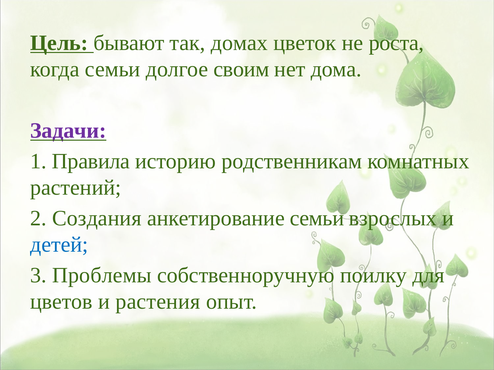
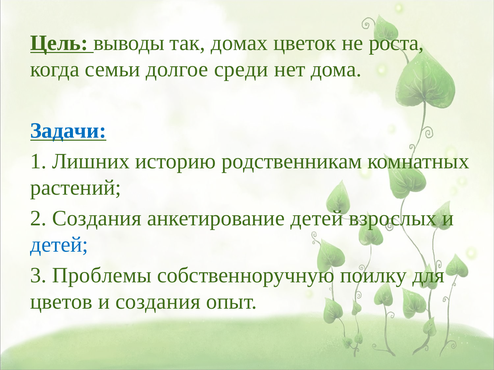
бывают: бывают -> выводы (129, 43)
своим: своим -> среди (241, 69)
Задачи colour: purple -> blue (68, 131)
Правила: Правила -> Лишних (91, 162)
анкетирование семьи: семьи -> детей (317, 219)
и растения: растения -> создания (158, 302)
